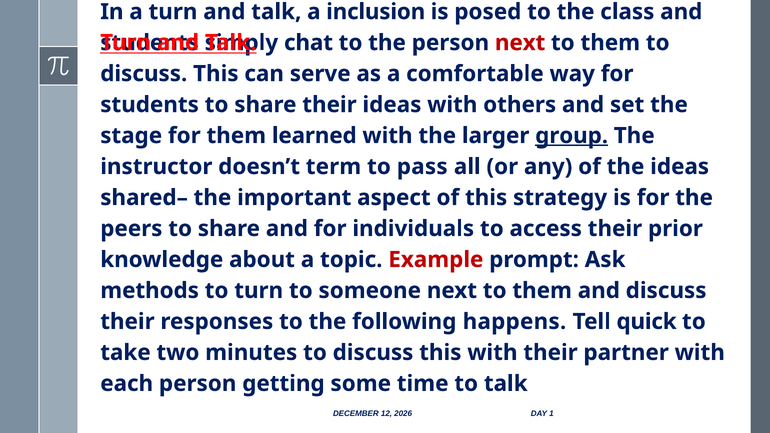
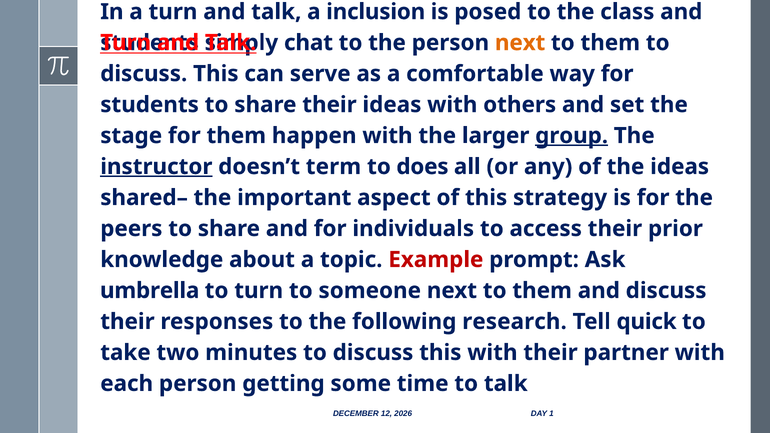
next colour: red -> orange (520, 43)
learned: learned -> happen (314, 136)
instructor underline: none -> present (156, 167)
pass: pass -> does (422, 167)
methods: methods -> umbrella (150, 291)
happens: happens -> research (515, 322)
